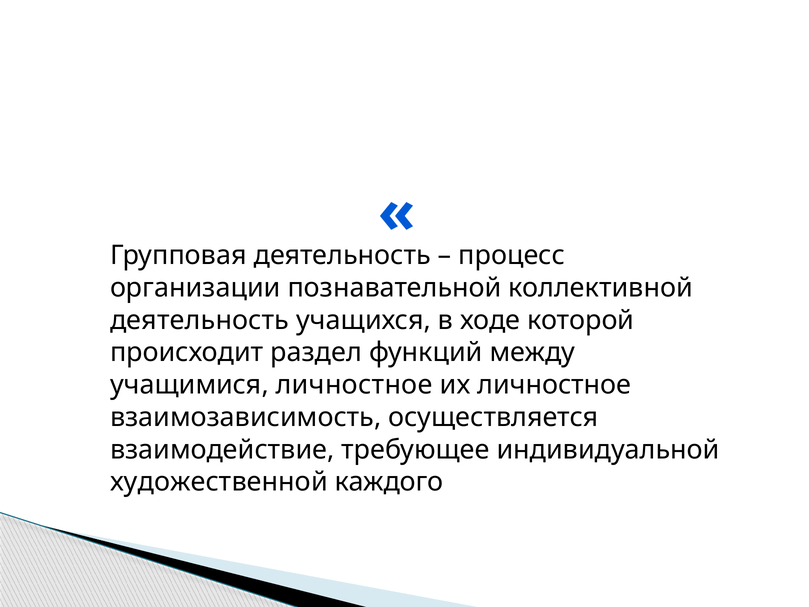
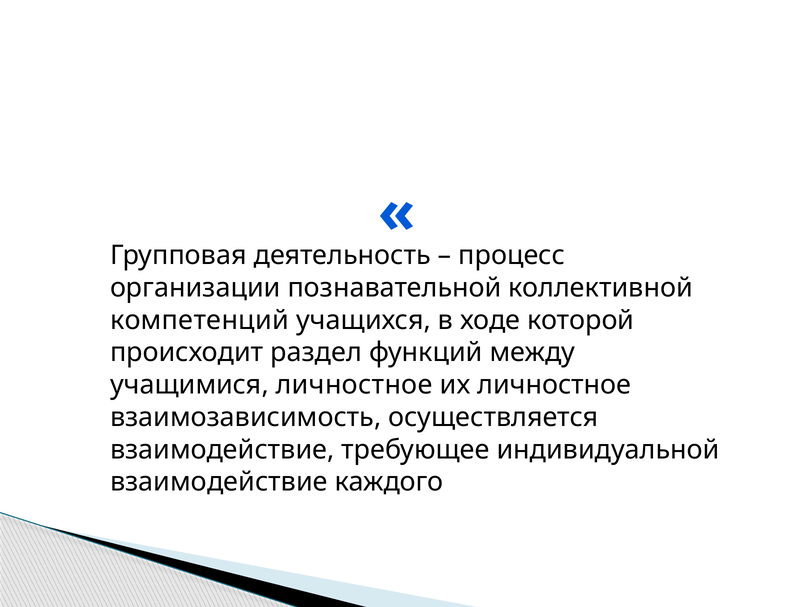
деятельность: деятельность -> компетенций (199, 320)
художественной: художественной -> взаимодействие (219, 482)
